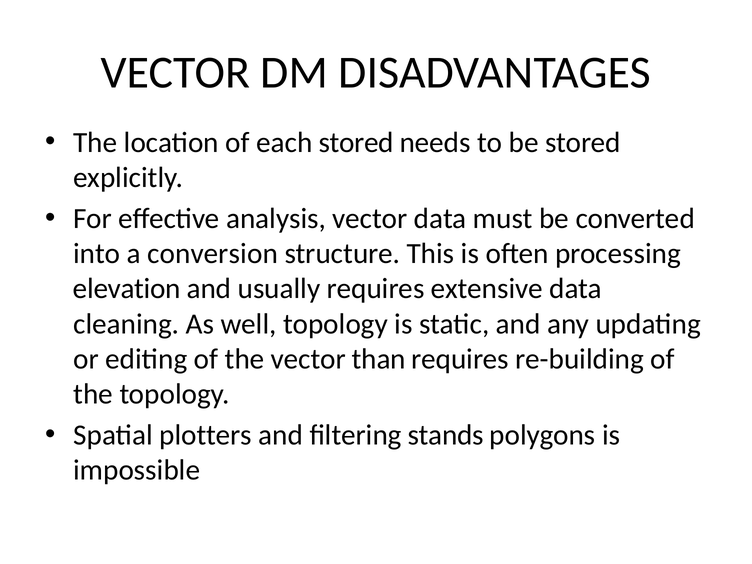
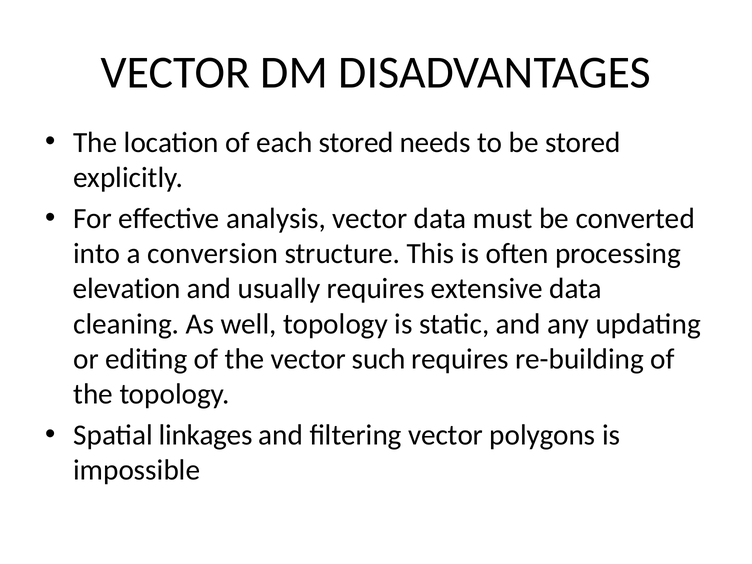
than: than -> such (379, 359)
plotters: plotters -> linkages (206, 435)
filtering stands: stands -> vector (446, 435)
